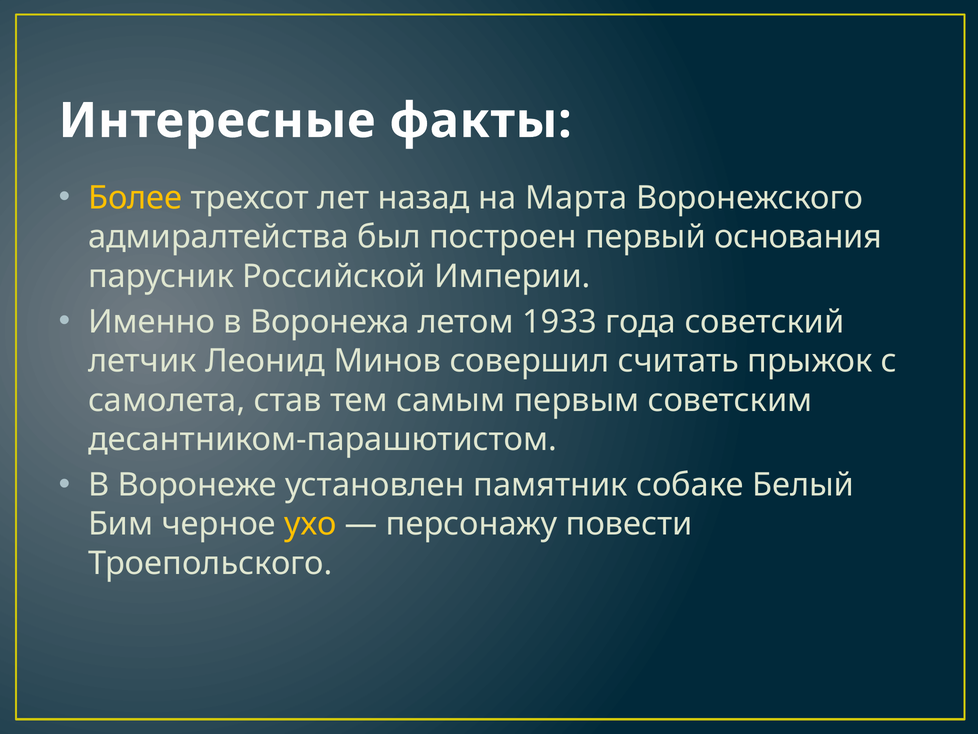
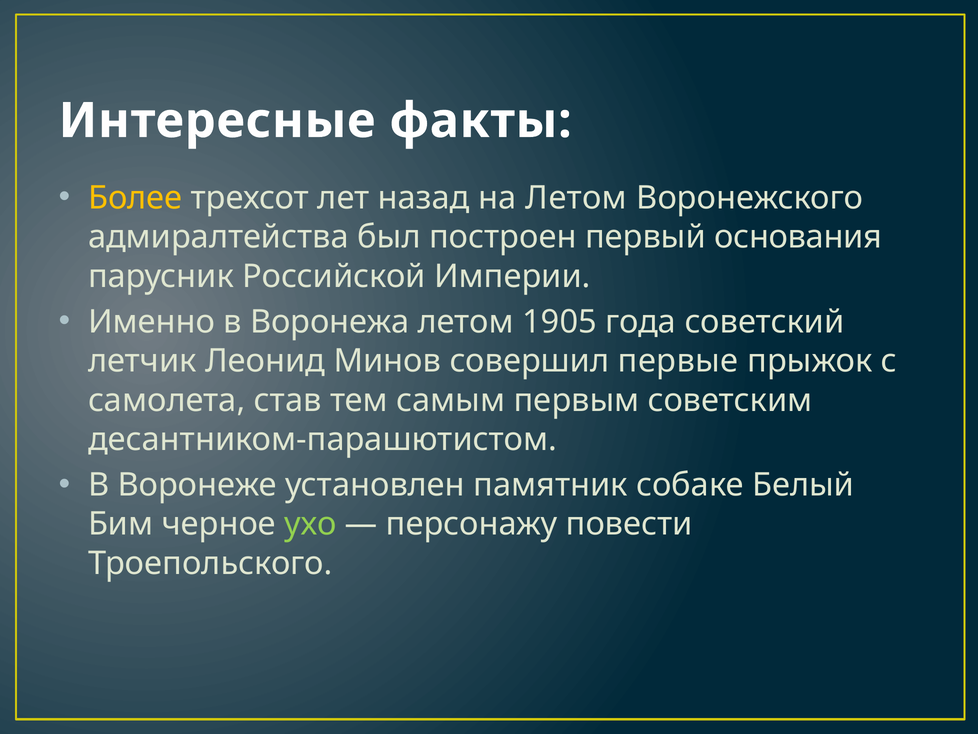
на Марта: Марта -> Летом (576, 198)
1933: 1933 -> 1905 (560, 322)
считать: считать -> первые (678, 361)
ухо colour: yellow -> light green (311, 524)
